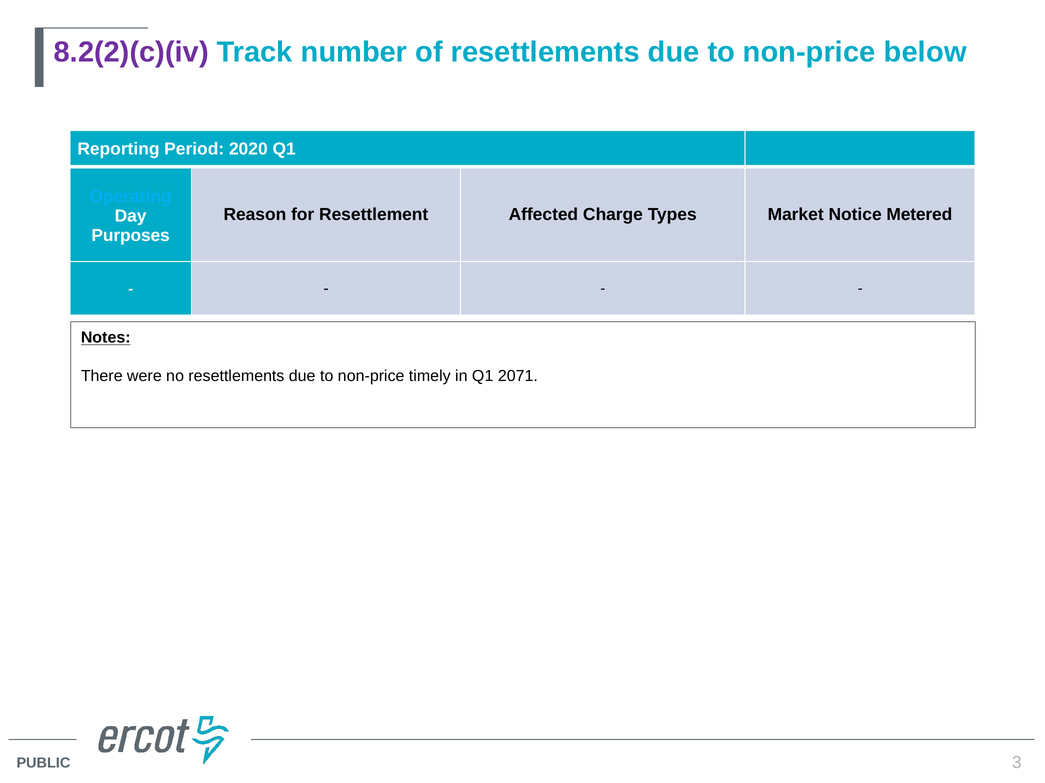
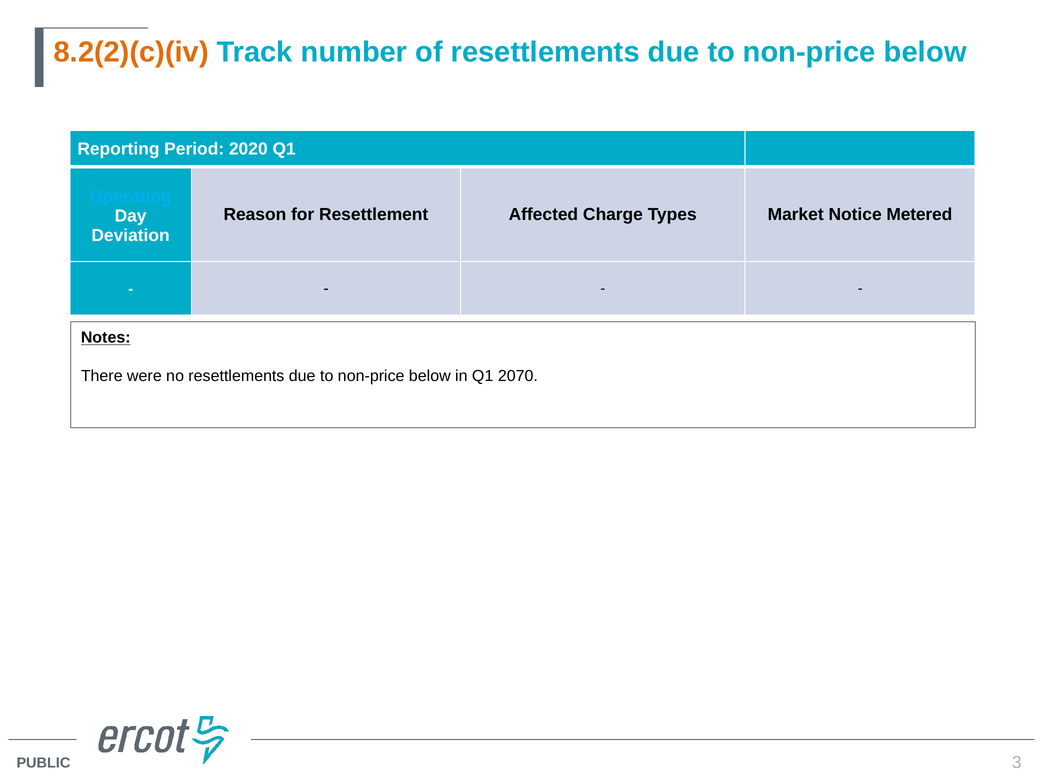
8.2(2)(c)(iv colour: purple -> orange (131, 52)
Purposes: Purposes -> Deviation (131, 236)
timely: timely -> below (430, 376)
2071: 2071 -> 2070 (518, 376)
